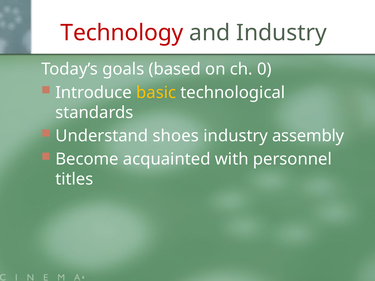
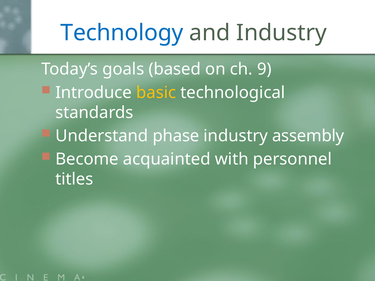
Technology colour: red -> blue (122, 33)
0: 0 -> 9 (264, 69)
shoes: shoes -> phase (176, 136)
